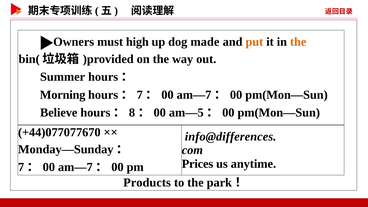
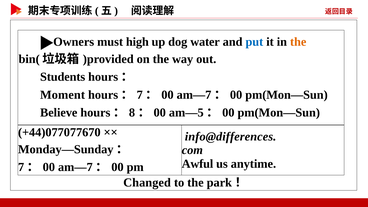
made: made -> water (205, 42)
put colour: orange -> blue (254, 42)
Summer: Summer -> Students (63, 77)
Morning: Morning -> Moment (63, 95)
Prices: Prices -> Awful (198, 164)
Products: Products -> Changed (147, 183)
